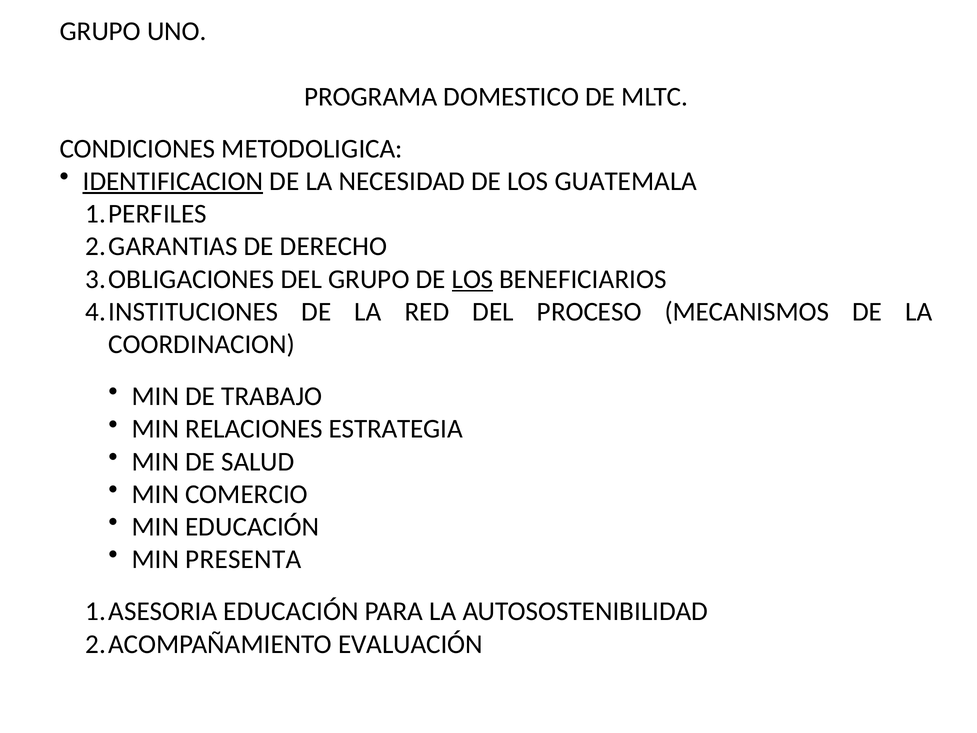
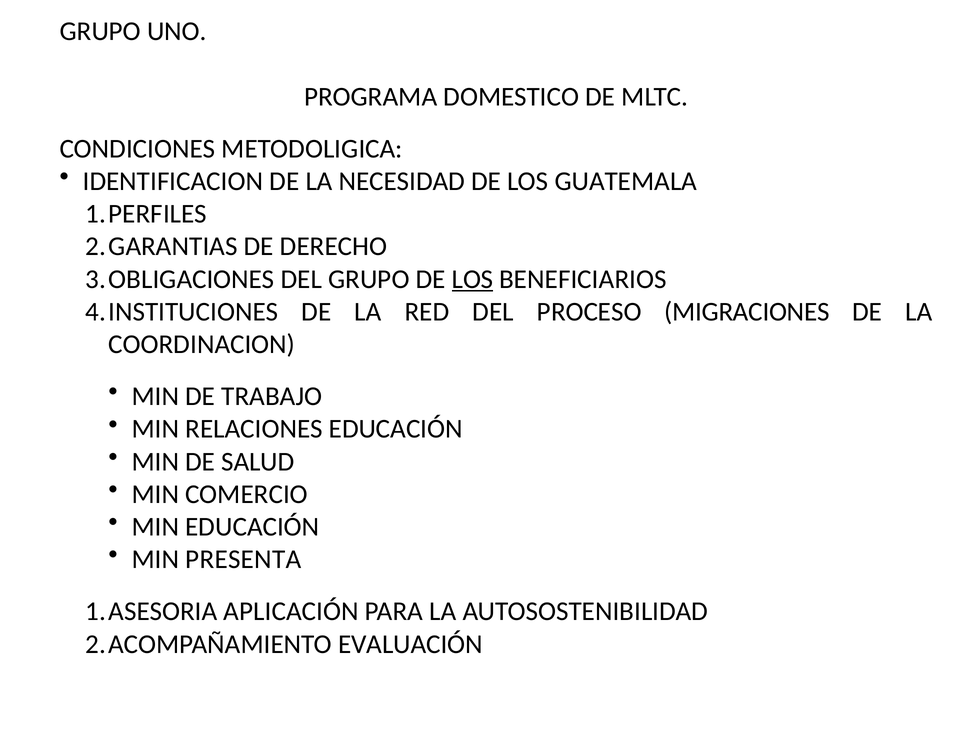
IDENTIFICACION underline: present -> none (173, 181)
MECANISMOS: MECANISMOS -> MIGRACIONES (747, 312)
RELACIONES ESTRATEGIA: ESTRATEGIA -> EDUCACIÓN (396, 429)
EDUCACIÓN: EDUCACIÓN -> APLICACIÓN (291, 611)
